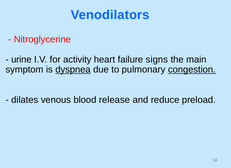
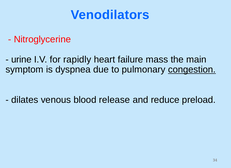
activity: activity -> rapidly (77, 59)
signs: signs -> mass (157, 59)
dyspnea underline: present -> none (73, 70)
